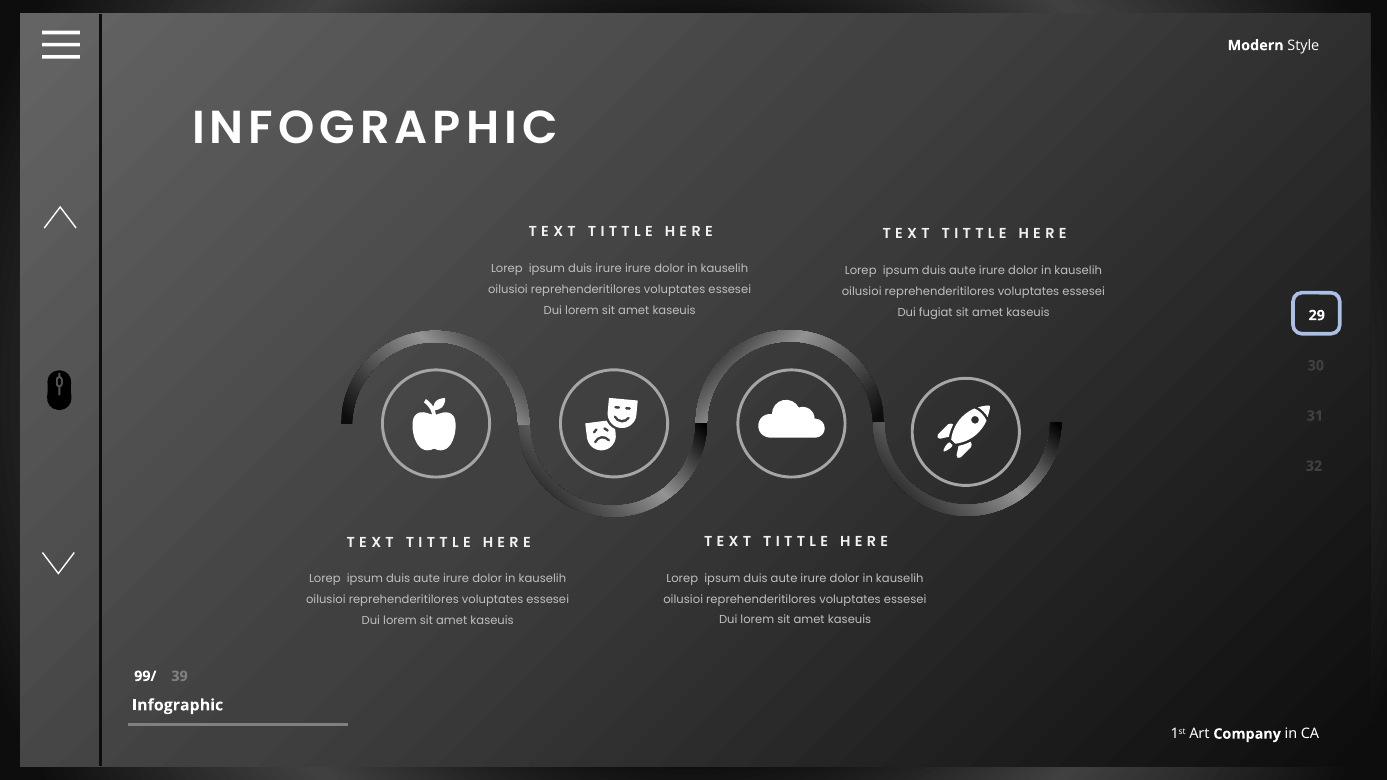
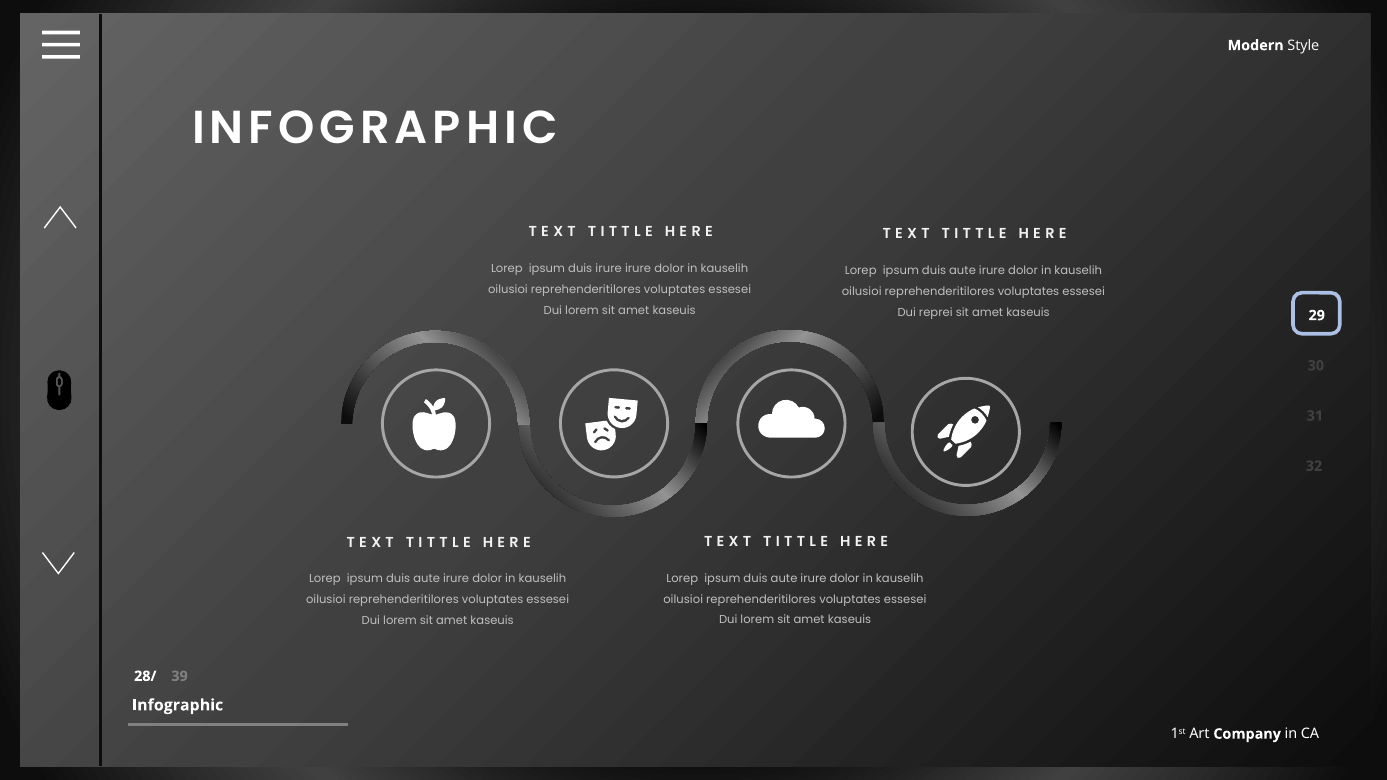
fugiat: fugiat -> reprei (936, 312)
99/: 99/ -> 28/ (145, 676)
